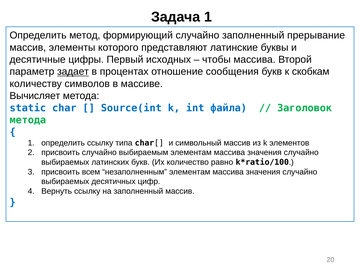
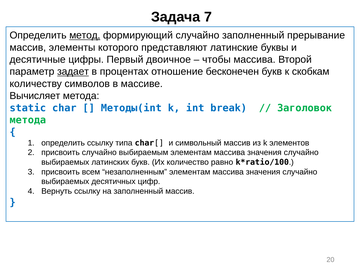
Задача 1: 1 -> 7 (208, 17)
метод underline: none -> present (85, 35)
исходных: исходных -> двоичное (168, 60)
сообщения: сообщения -> бесконечен (232, 72)
Source(int: Source(int -> Методы(int (131, 108)
файла: файла -> break (229, 108)
